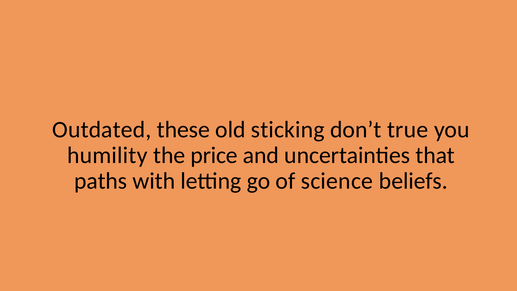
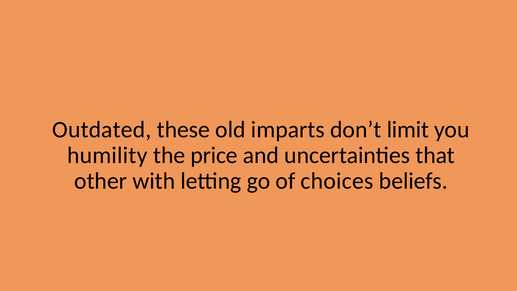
sticking: sticking -> imparts (288, 130)
true: true -> limit (408, 130)
paths: paths -> other (101, 181)
science: science -> choices (337, 181)
